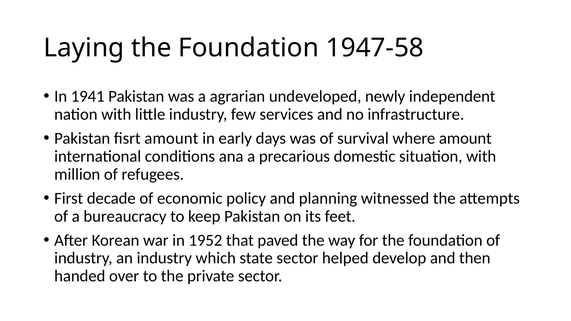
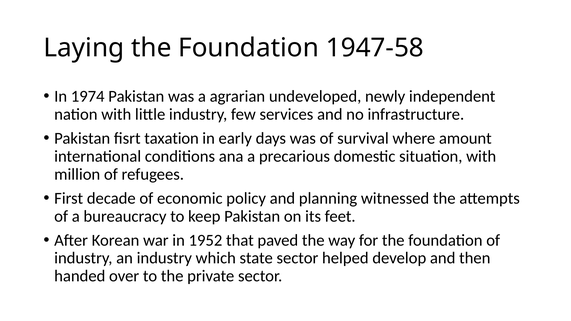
1941: 1941 -> 1974 (88, 97)
fisrt amount: amount -> taxation (172, 138)
